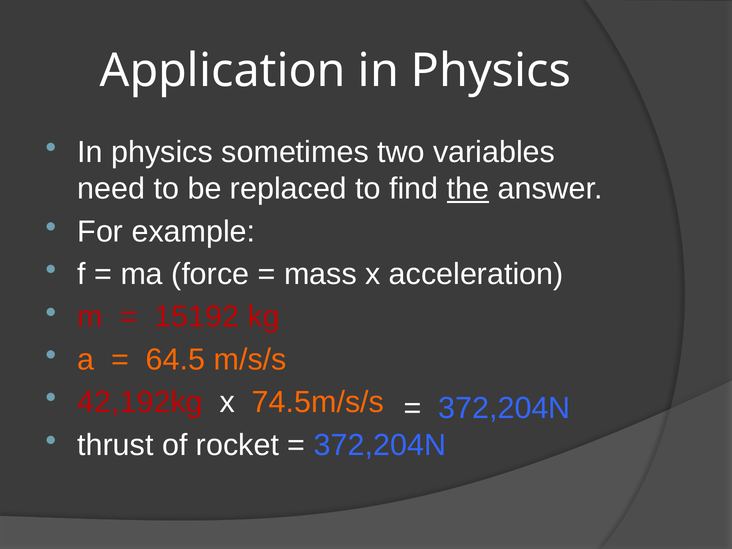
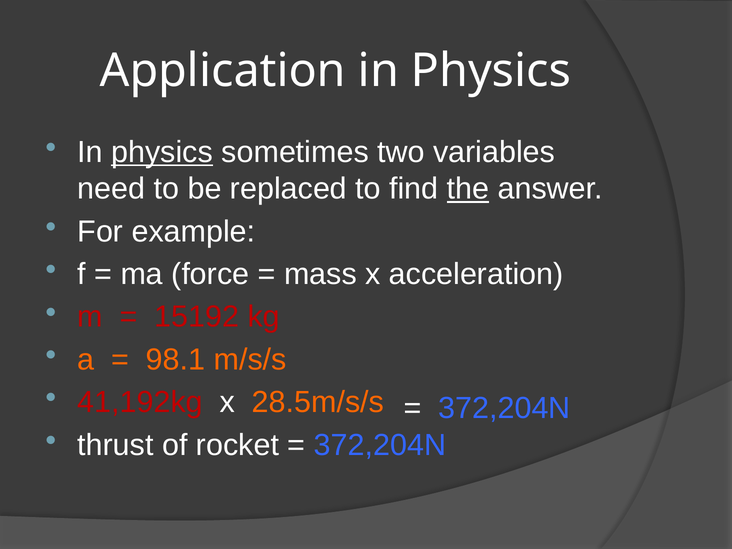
physics underline: none -> present (162, 152)
64.5: 64.5 -> 98.1 (176, 360)
42,192kg: 42,192kg -> 41,192kg (140, 402)
74.5m/s/s: 74.5m/s/s -> 28.5m/s/s (318, 402)
